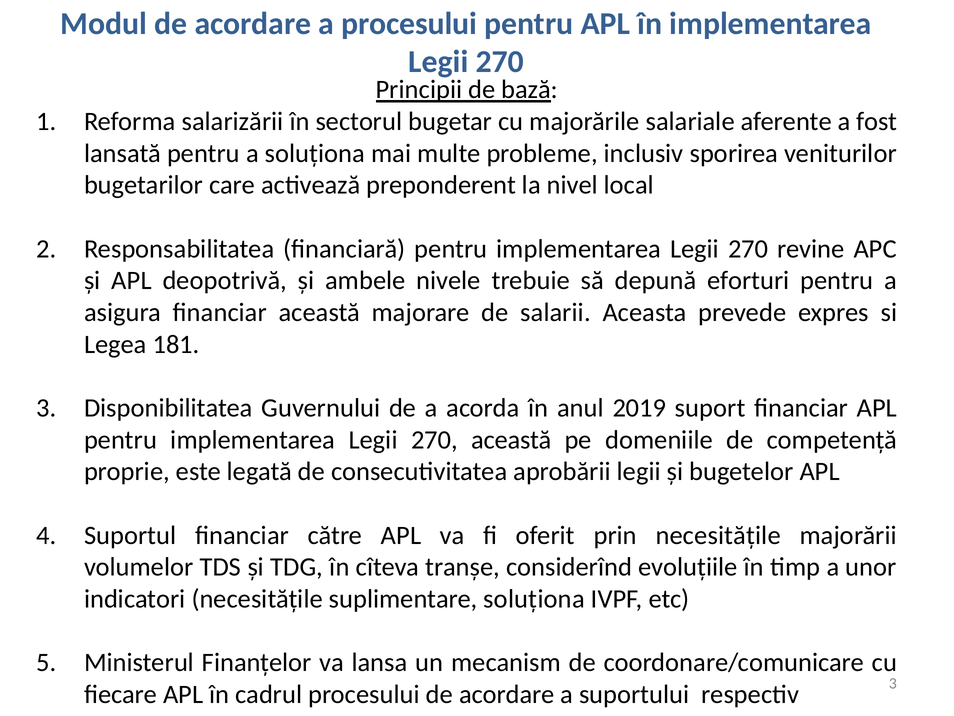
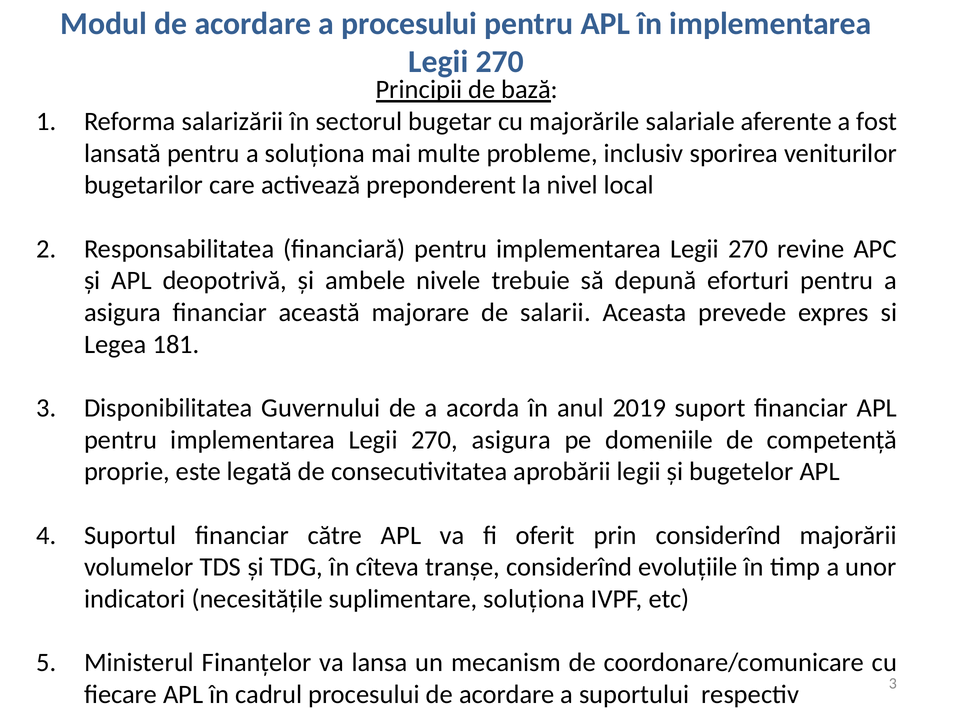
270 această: această -> asigura (511, 440)
prin necesitățile: necesitățile -> considerînd (718, 535)
